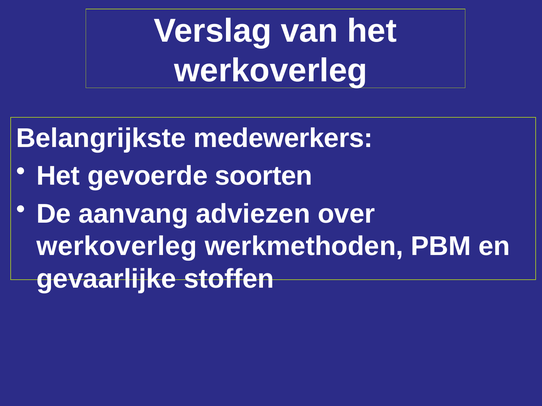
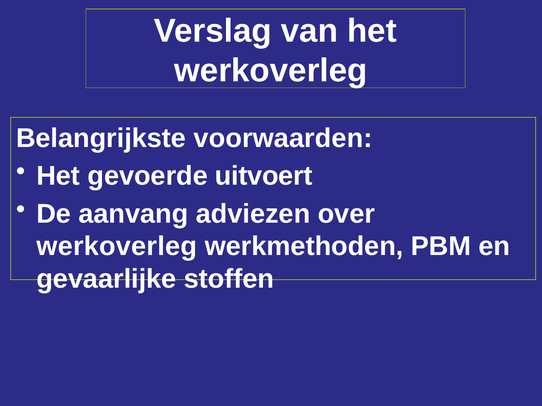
medewerkers: medewerkers -> voorwaarden (283, 138)
soorten: soorten -> uitvoert (264, 176)
